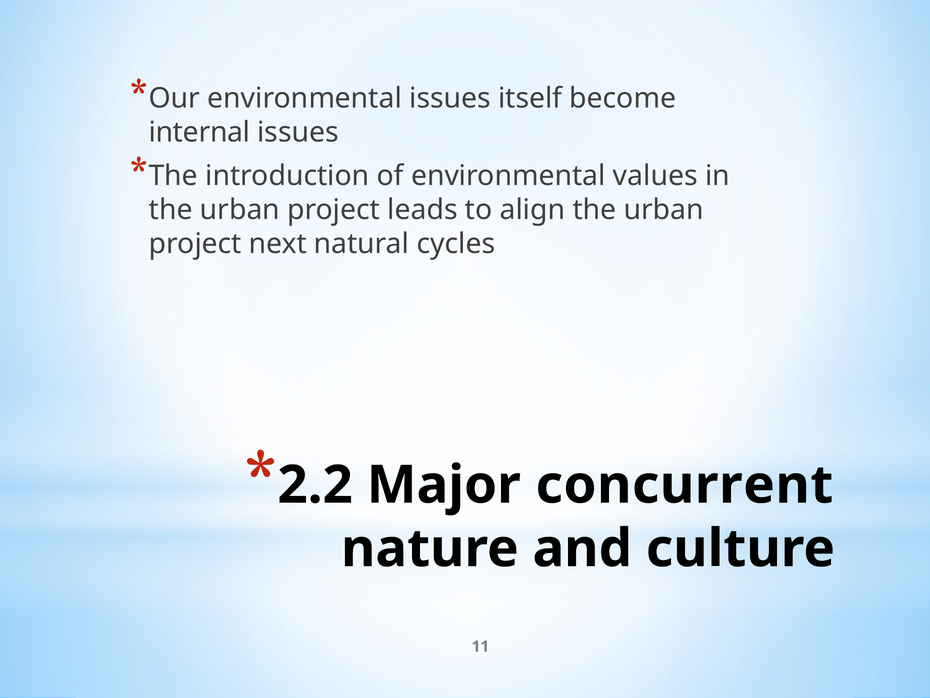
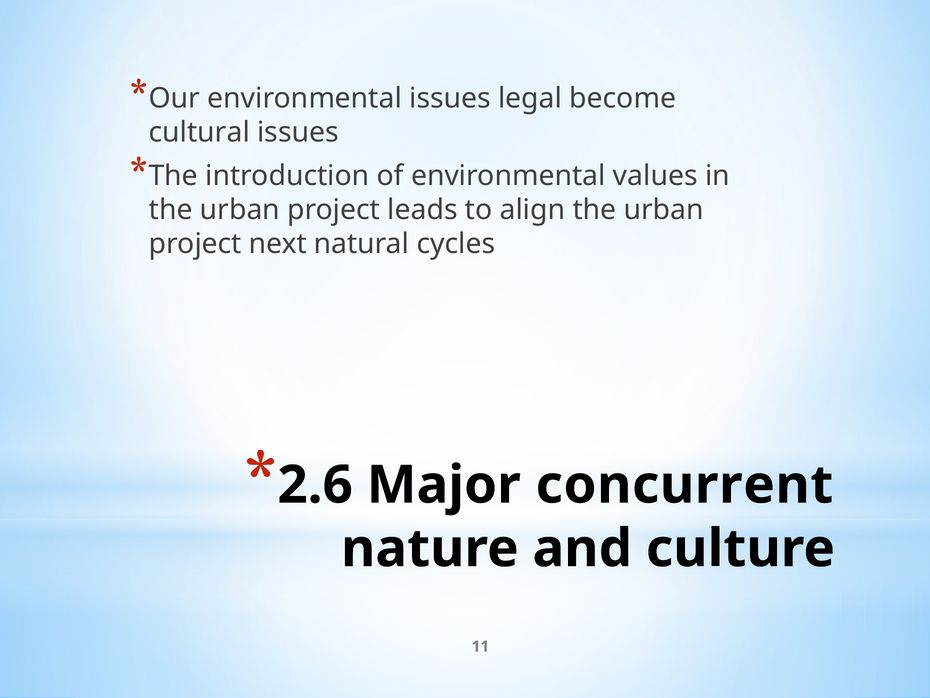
itself: itself -> legal (530, 98)
internal: internal -> cultural (199, 132)
2.2: 2.2 -> 2.6 (315, 485)
